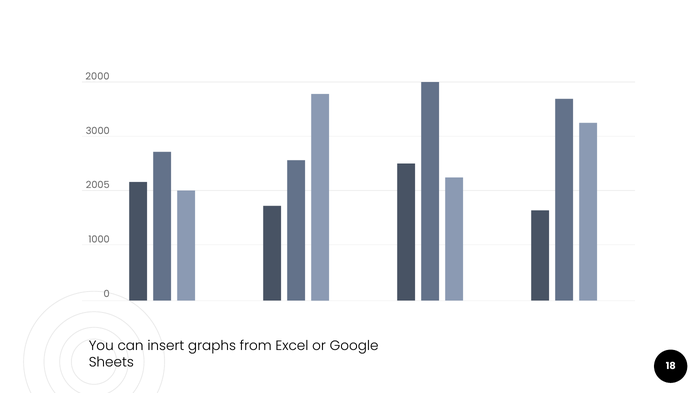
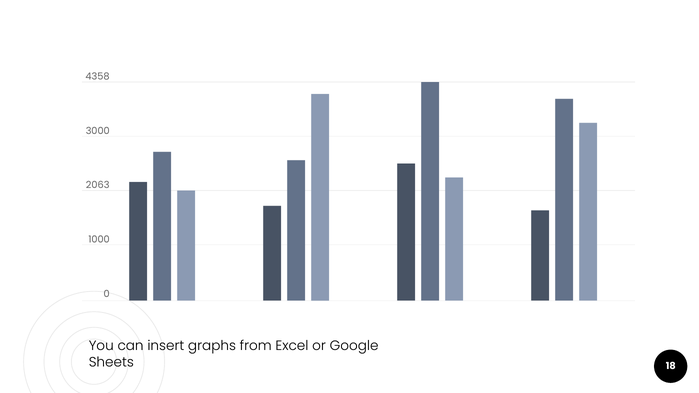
2000: 2000 -> 4358 (98, 76)
2005: 2005 -> 2063 (98, 185)
